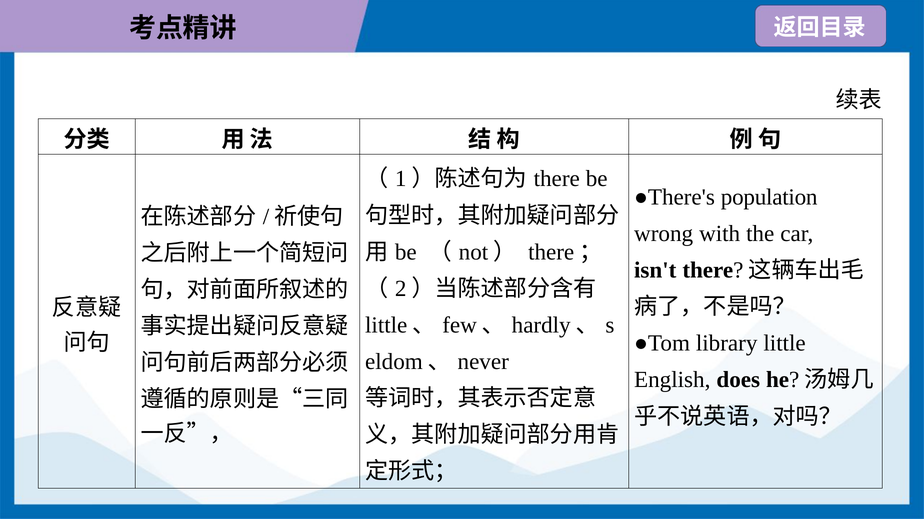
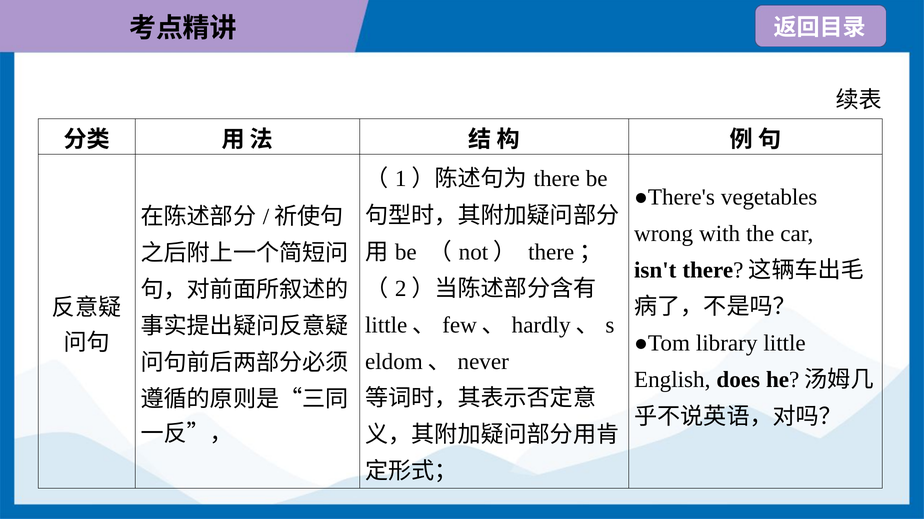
population: population -> vegetables (769, 197)
